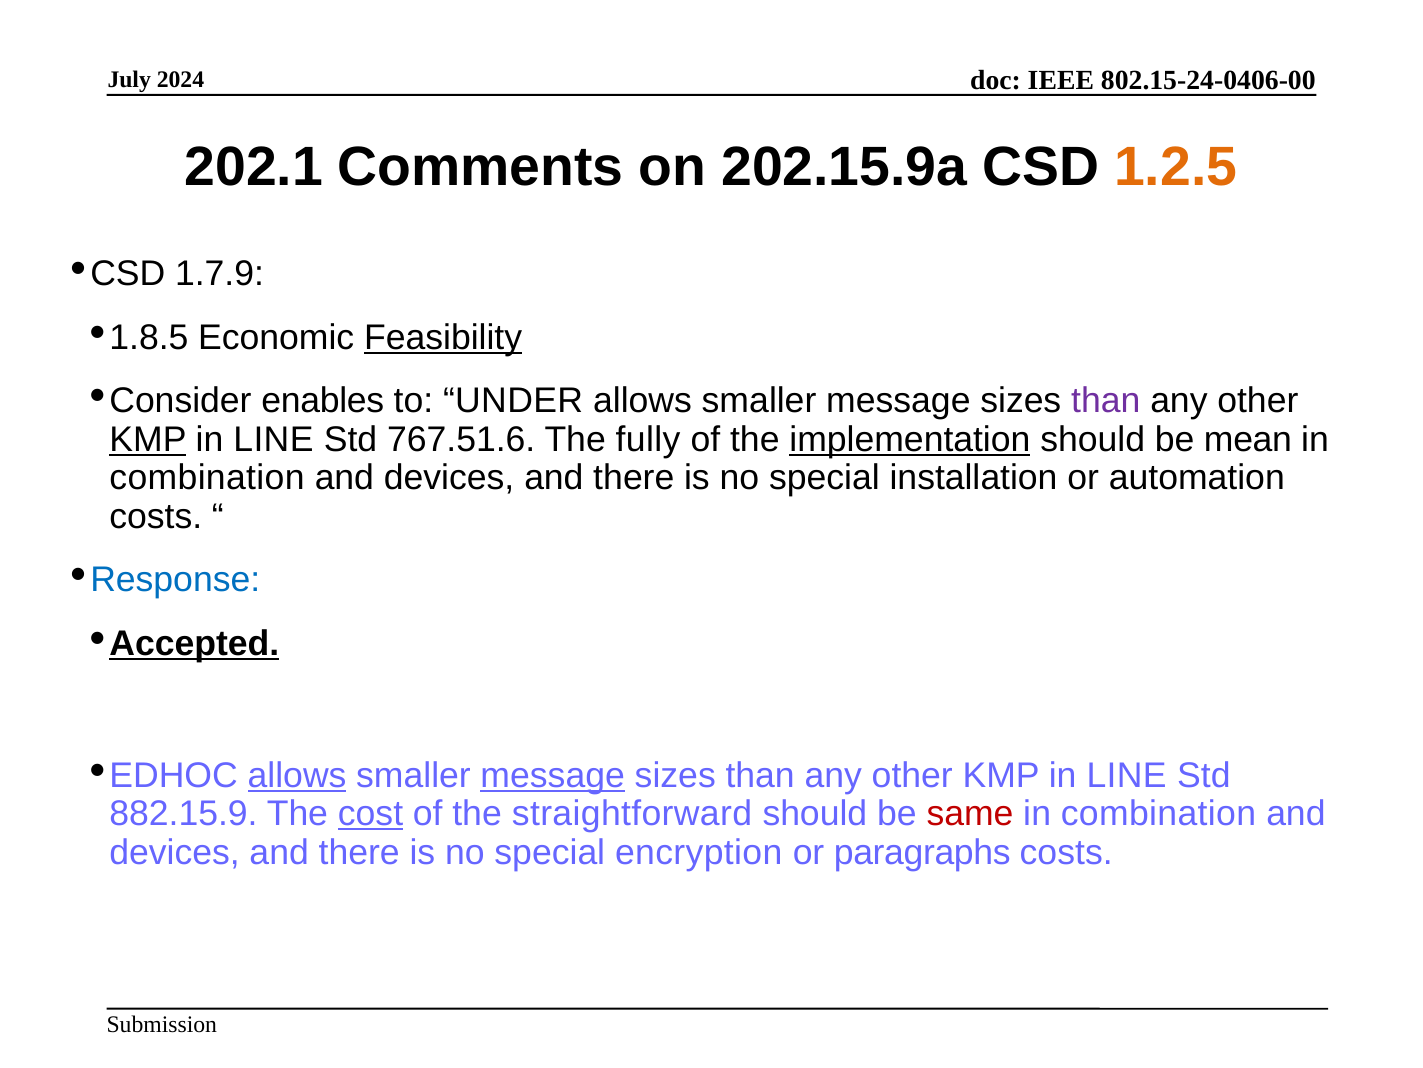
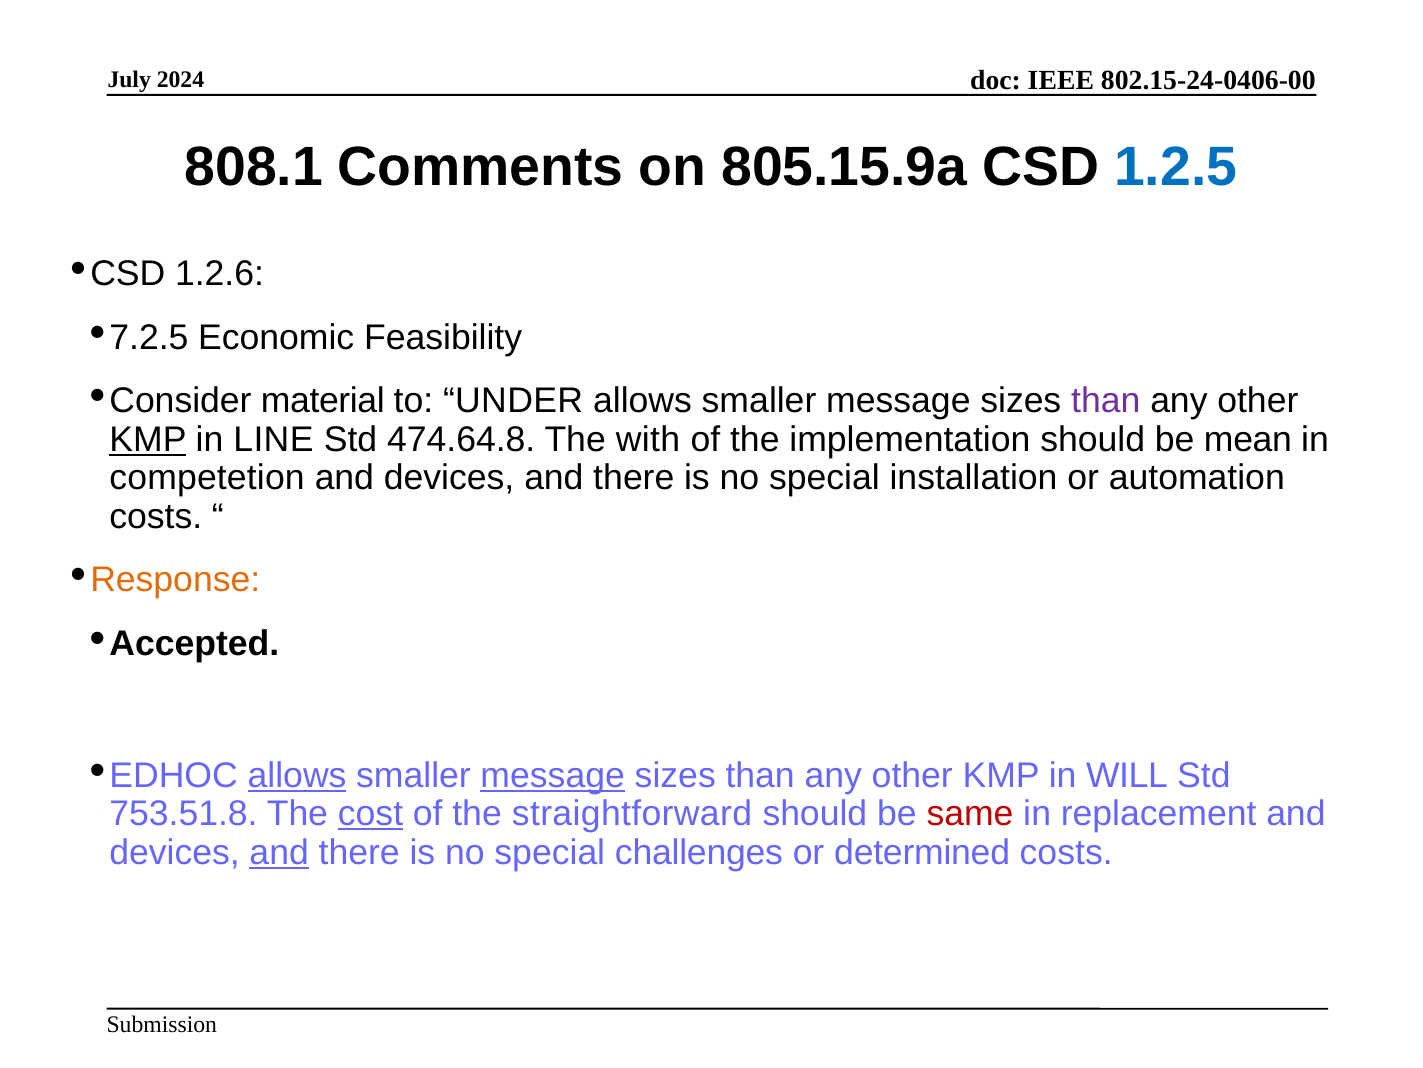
202.1: 202.1 -> 808.1 (254, 168)
202.15.9a: 202.15.9a -> 805.15.9a (844, 168)
1.2.5 colour: orange -> blue (1176, 168)
1.7.9: 1.7.9 -> 1.2.6 (220, 274)
1.8.5: 1.8.5 -> 7.2.5 (149, 337)
Feasibility underline: present -> none (443, 337)
enables: enables -> material (323, 401)
767.51.6: 767.51.6 -> 474.64.8 (461, 439)
fully: fully -> with (648, 439)
implementation underline: present -> none (910, 439)
combination: combination -> competetion (207, 478)
Response colour: blue -> orange (175, 580)
Accepted underline: present -> none (194, 643)
LINE: LINE -> WILL (1127, 775)
882.15.9: 882.15.9 -> 753.51.8 (183, 813)
combination: combination -> replacement (1159, 813)
and underline: none -> present (279, 852)
encryption: encryption -> challenges (699, 852)
paragraphs: paragraphs -> determined (922, 852)
